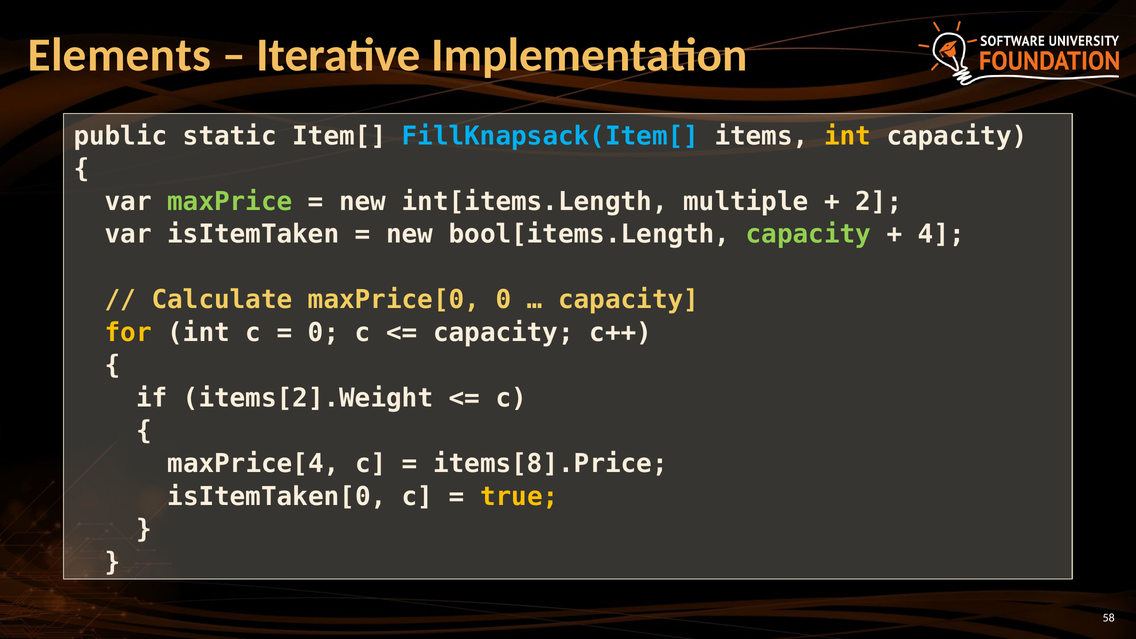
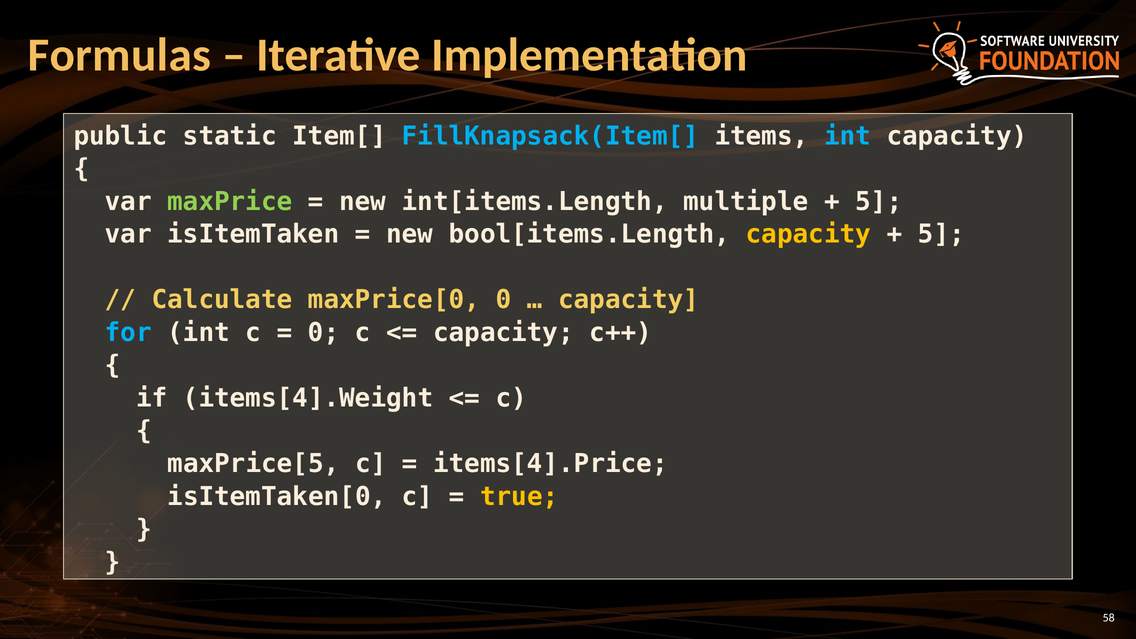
Elements: Elements -> Formulas (119, 55)
int colour: yellow -> light blue (848, 136)
2: 2 -> 5 (879, 202)
capacity colour: light green -> yellow (808, 234)
4: 4 -> 5 (941, 234)
for colour: yellow -> light blue (128, 333)
items[2].Weight: items[2].Weight -> items[4].Weight (308, 398)
maxPrice[4: maxPrice[4 -> maxPrice[5 (253, 464)
items[8].Price: items[8].Price -> items[4].Price (550, 464)
